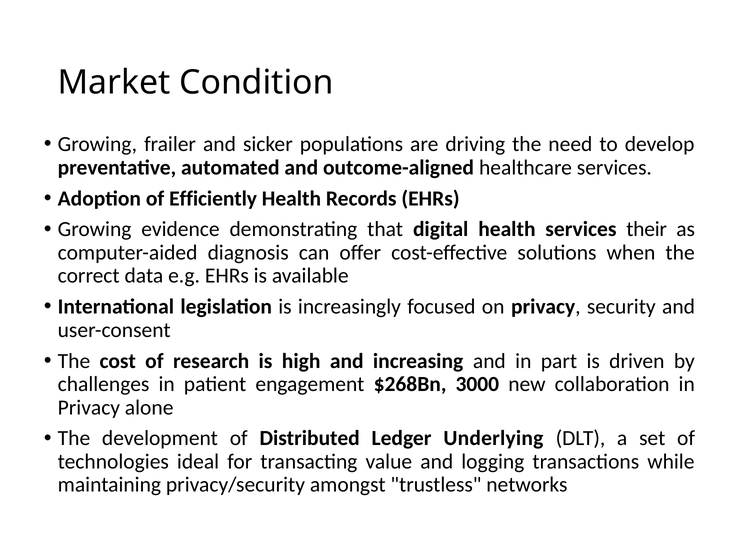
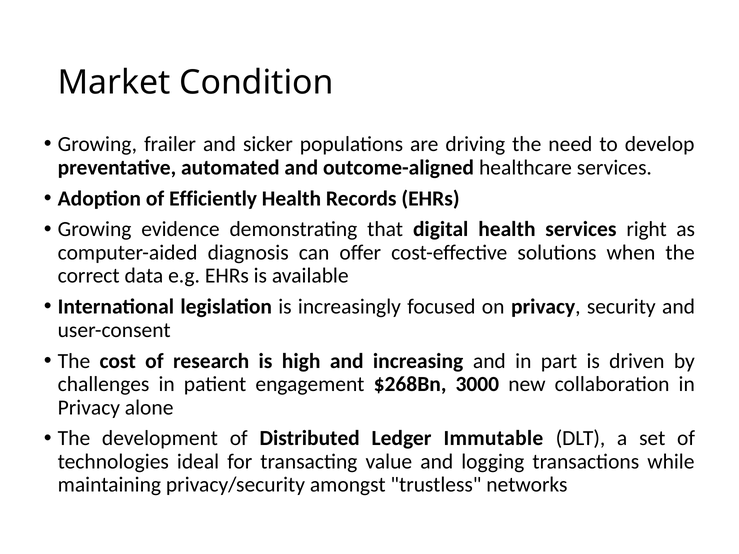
their: their -> right (647, 229)
Underlying: Underlying -> Immutable (493, 438)
